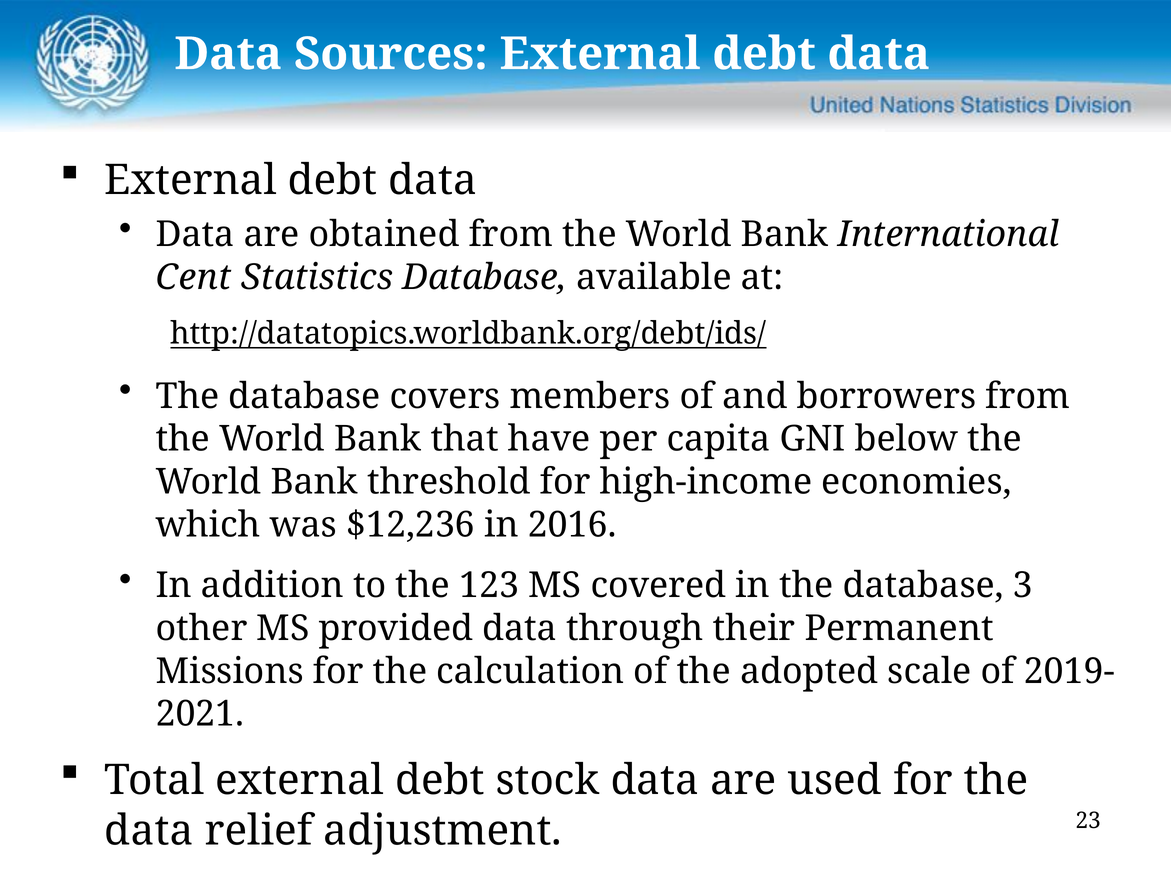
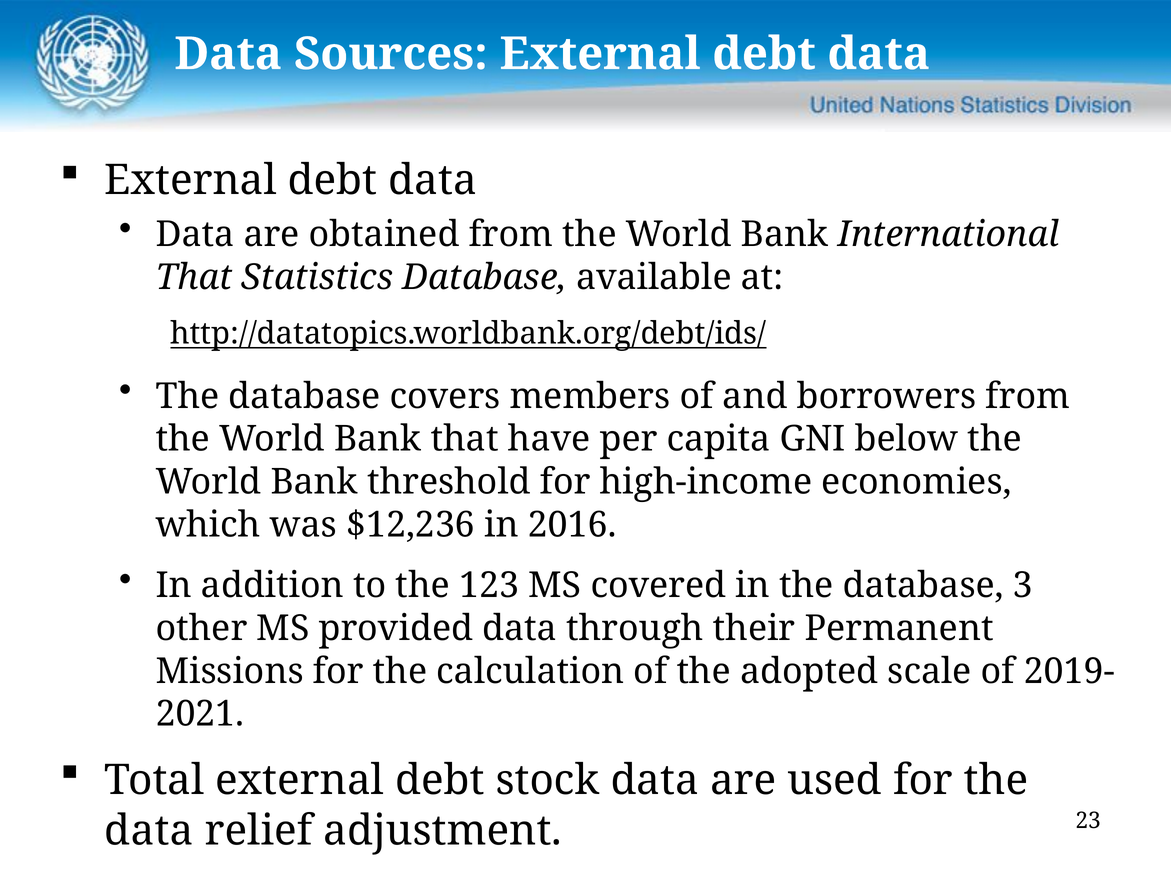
Cent: Cent -> That (194, 278)
